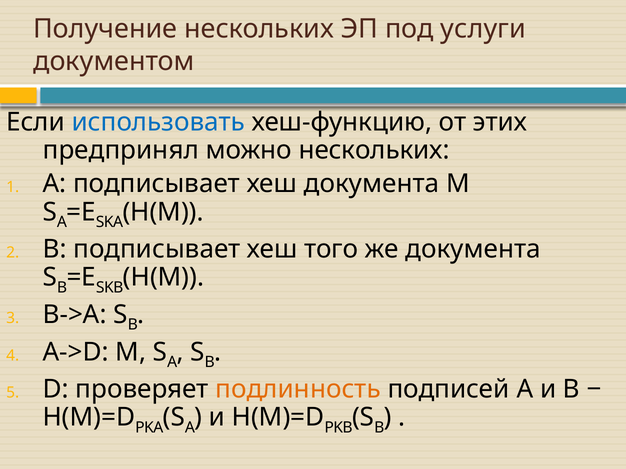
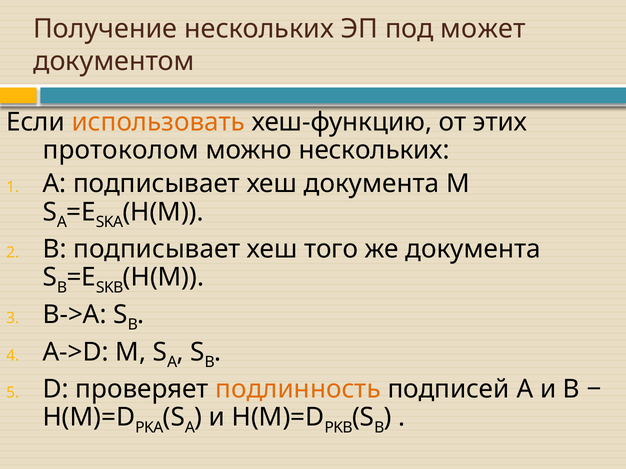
услуги: услуги -> может (483, 29)
использовать colour: blue -> orange (158, 122)
предпринял: предпринял -> протоколом (121, 150)
